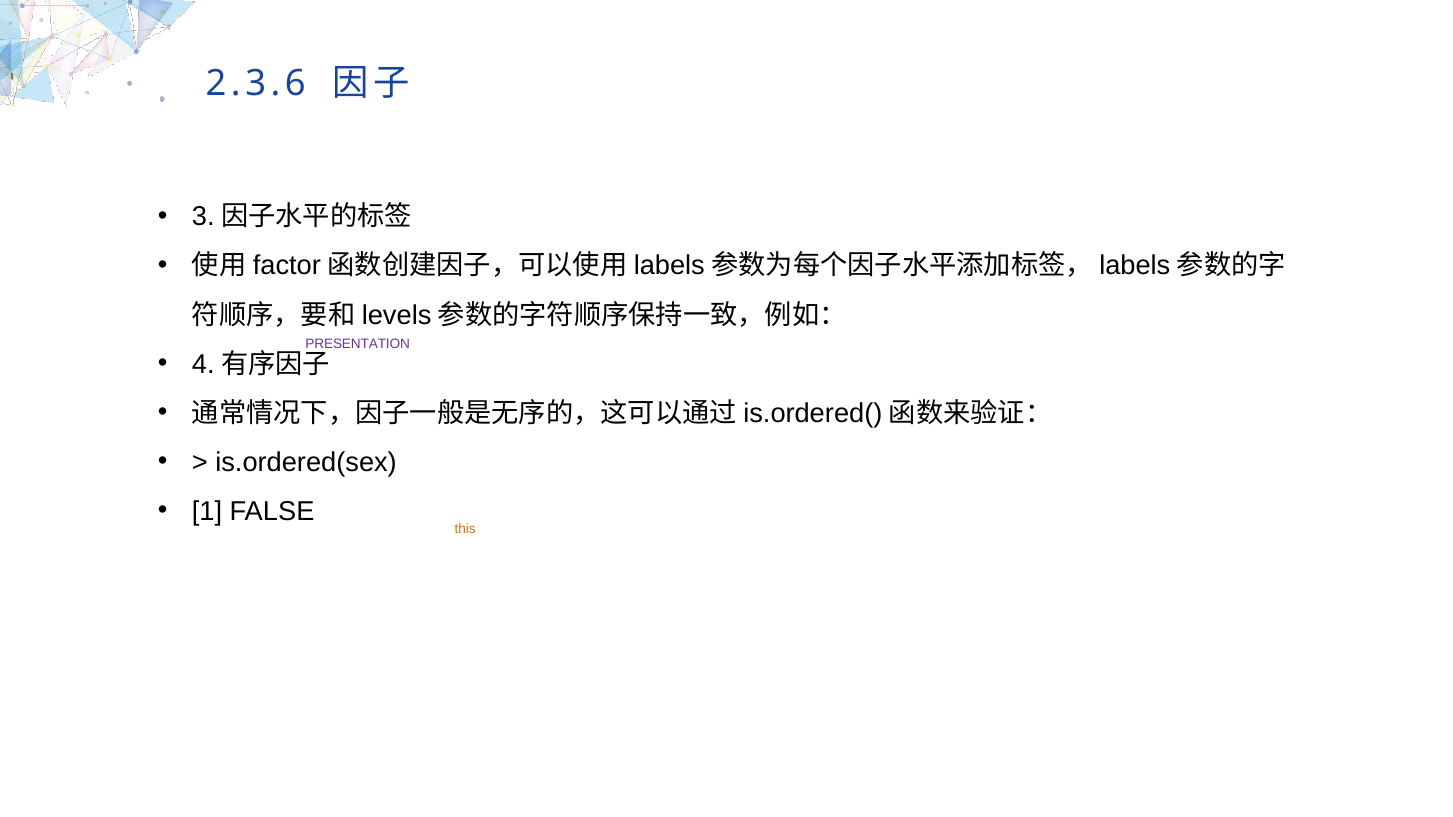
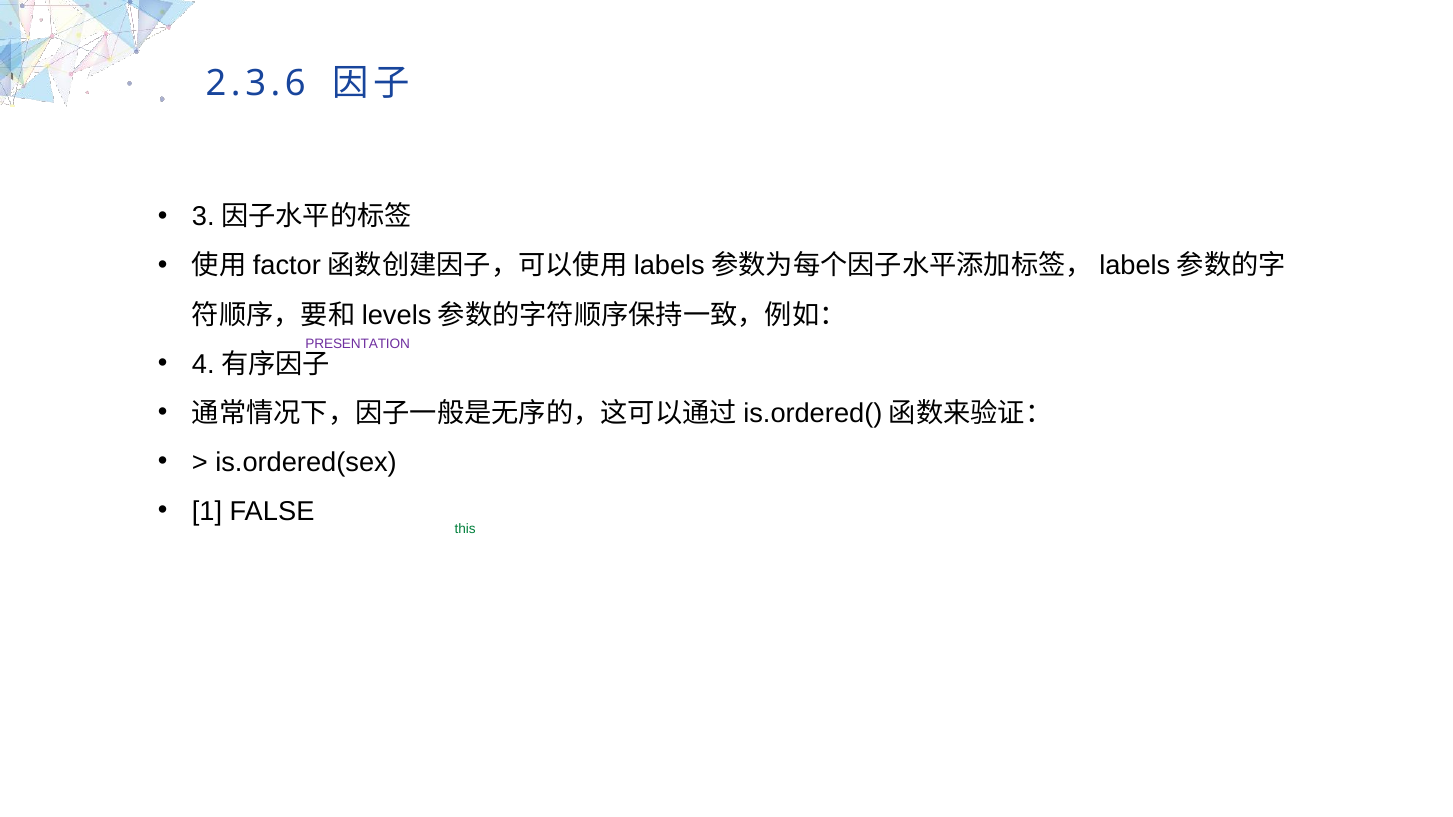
this colour: orange -> green (465, 529)
